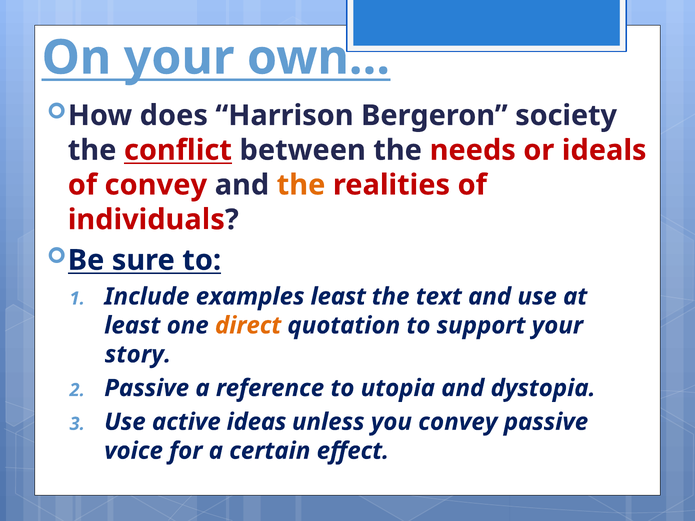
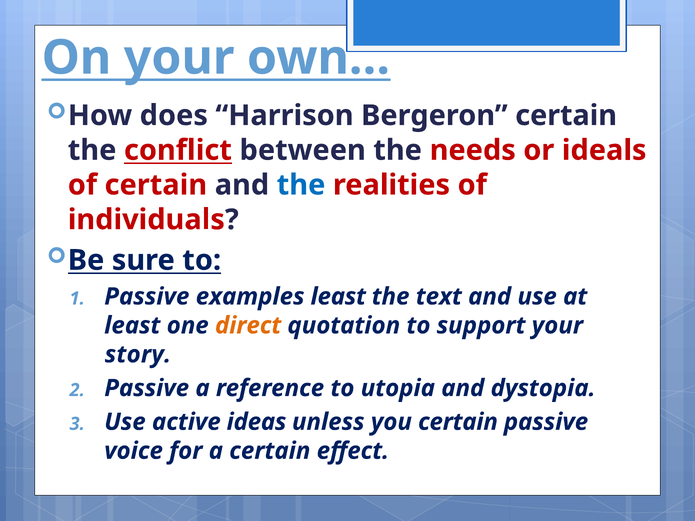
Bergeron society: society -> certain (566, 116)
of convey: convey -> certain (156, 185)
the colour: orange -> blue (301, 185)
Include: Include -> Passive (147, 297)
you convey: convey -> certain (458, 422)
